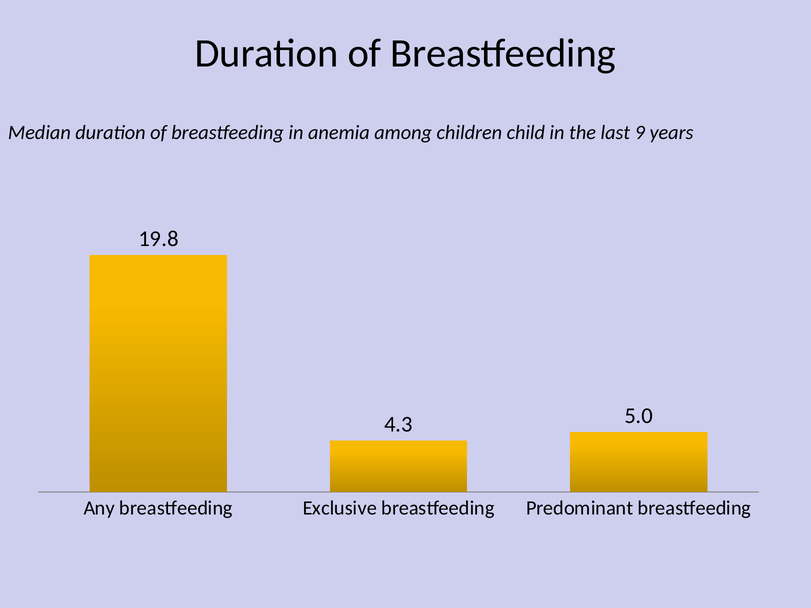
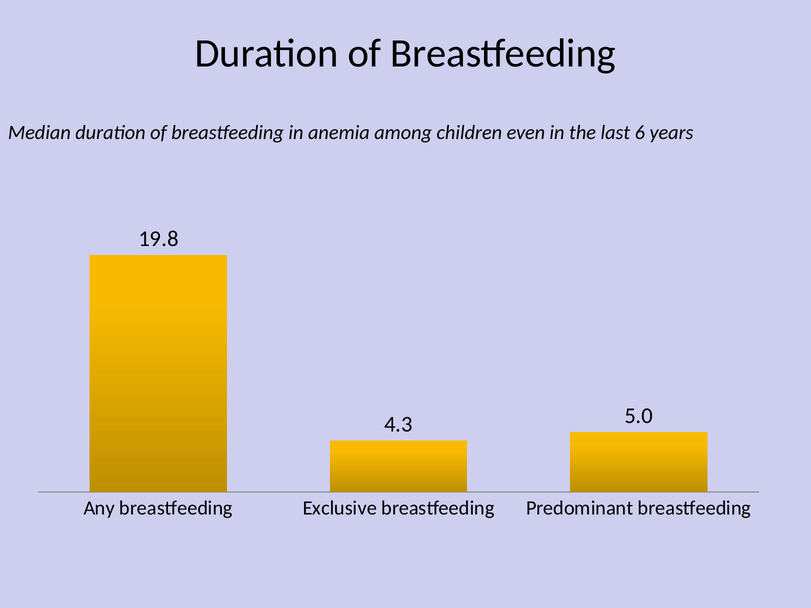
child: child -> even (526, 132)
9: 9 -> 6 (640, 132)
